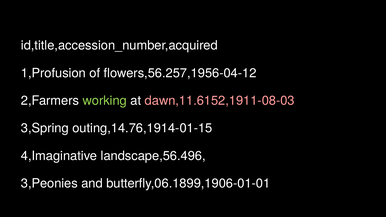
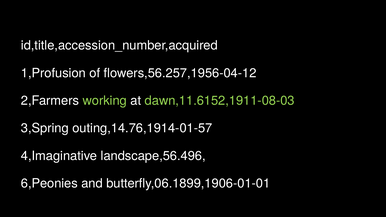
dawn,11.6152,1911-08-03 colour: pink -> light green (220, 101)
outing,14.76,1914-01-15: outing,14.76,1914-01-15 -> outing,14.76,1914-01-57 (142, 128)
3,Peonies: 3,Peonies -> 6,Peonies (49, 184)
